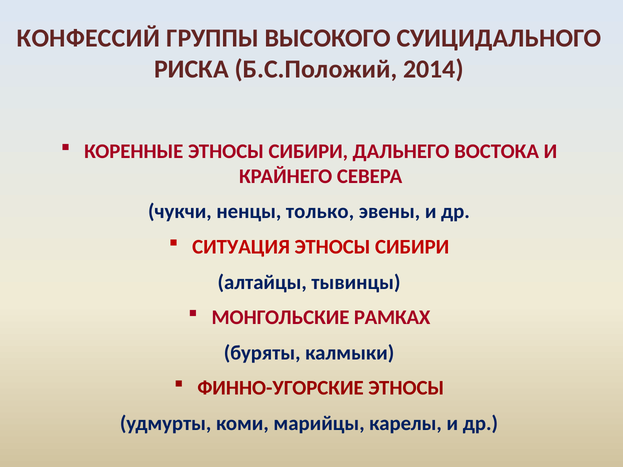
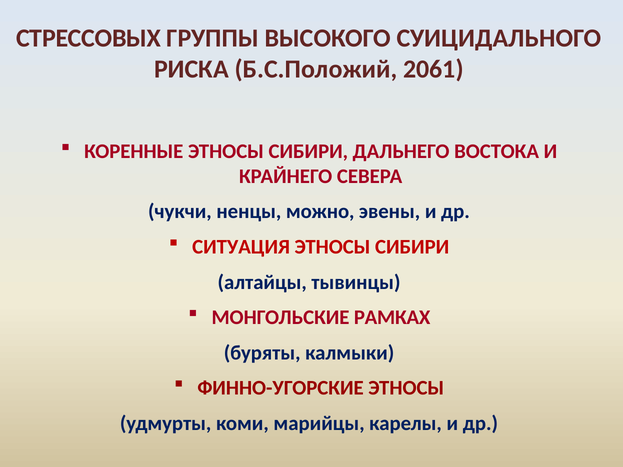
КОНФЕССИЙ: КОНФЕССИЙ -> СТРЕССОВЫХ (89, 38)
2014: 2014 -> 2061 (433, 69)
только: только -> можно (320, 212)
